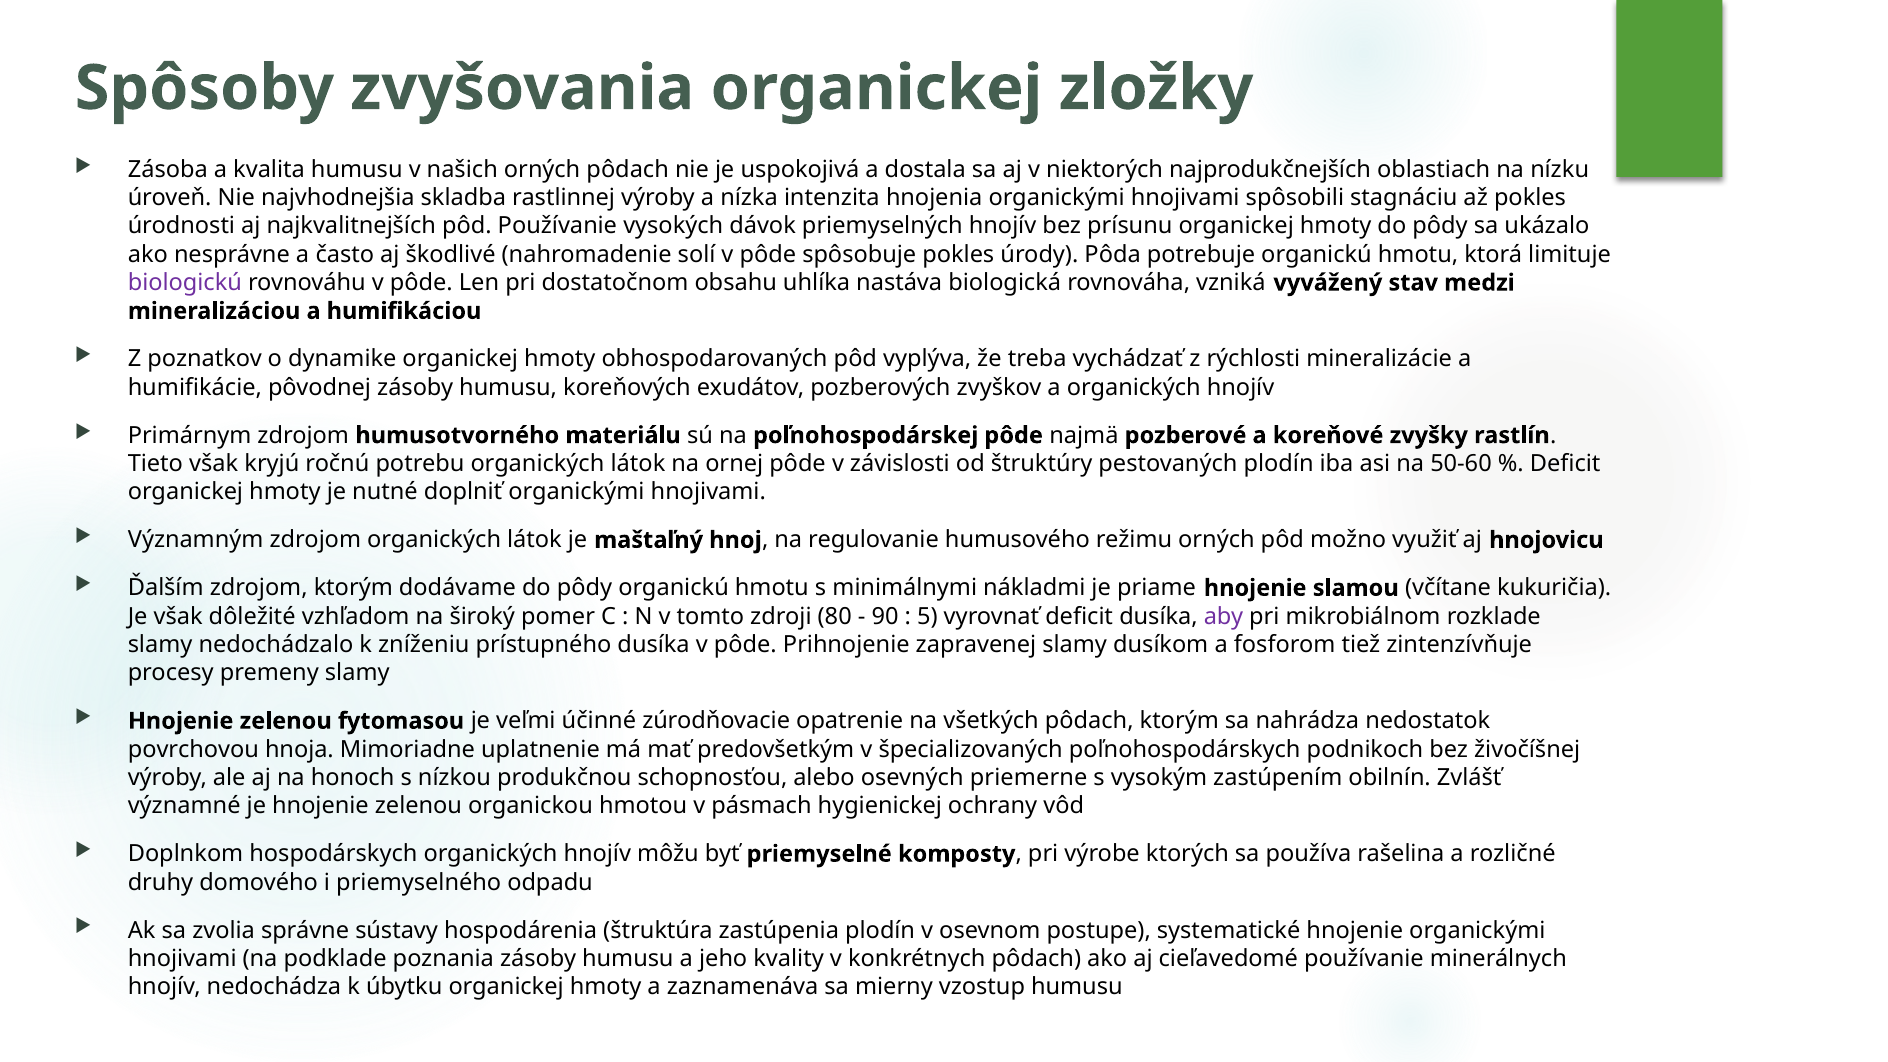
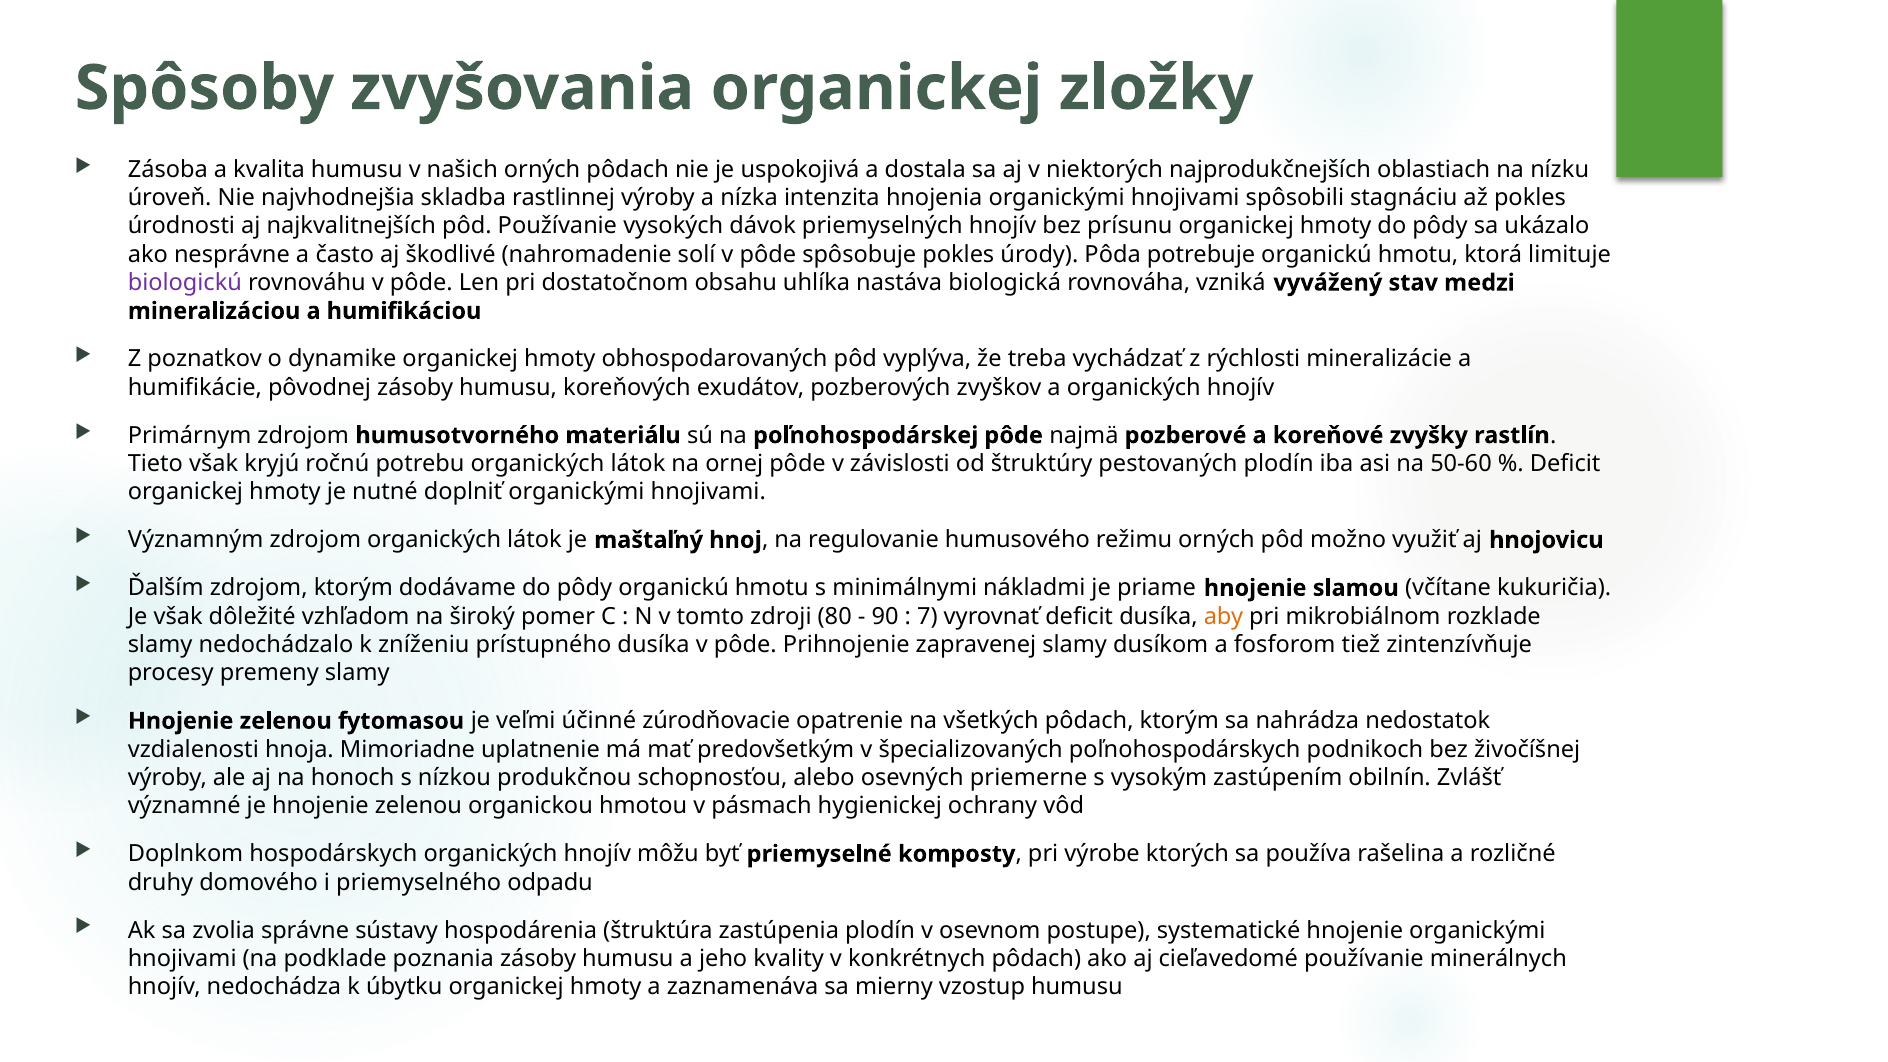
5: 5 -> 7 (927, 616)
aby colour: purple -> orange (1224, 616)
povrchovou: povrchovou -> vzdialenosti (193, 749)
